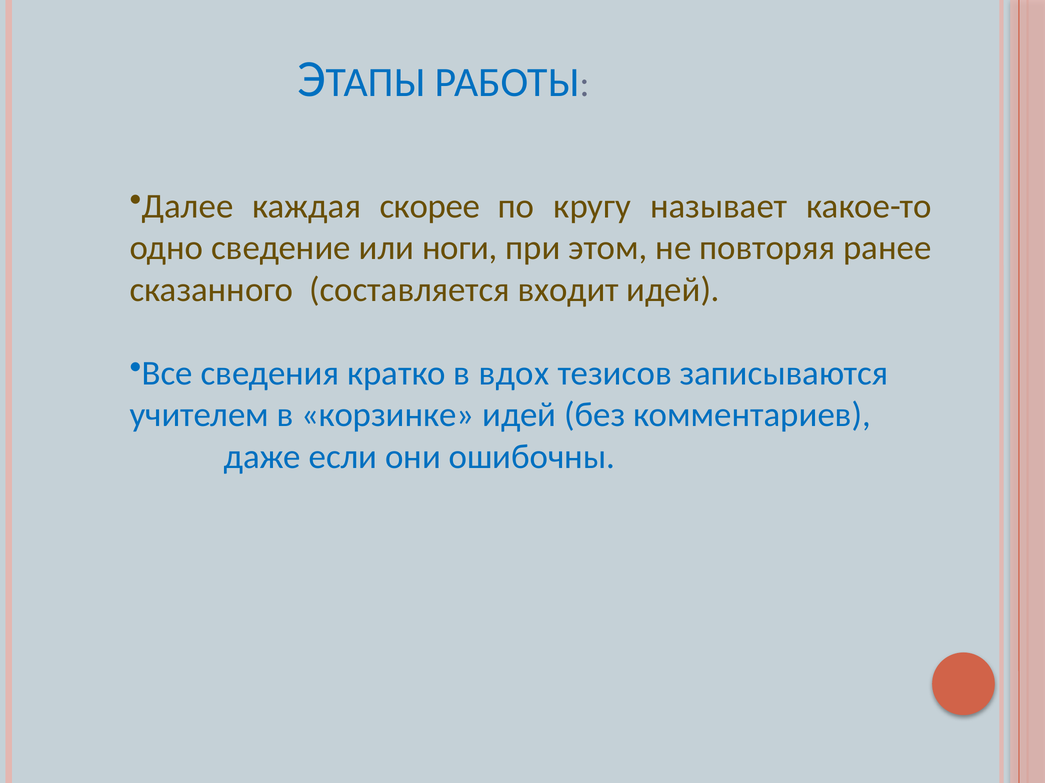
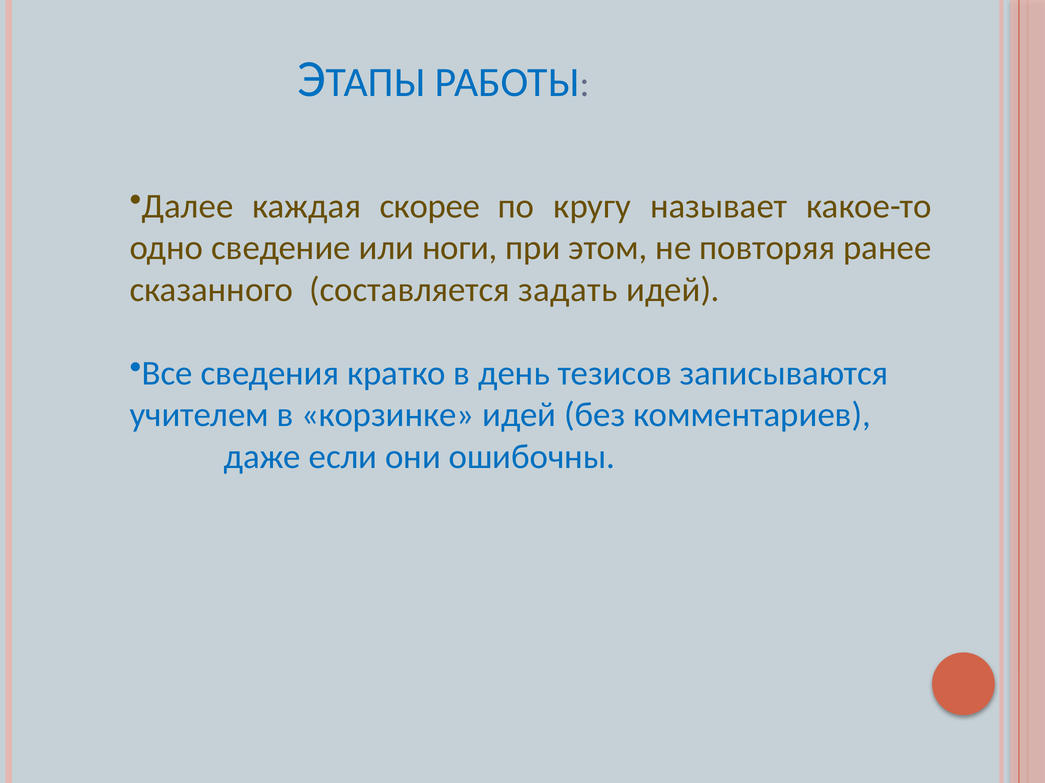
входит: входит -> задать (568, 290)
вдох: вдох -> день (514, 374)
